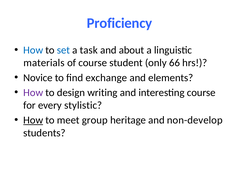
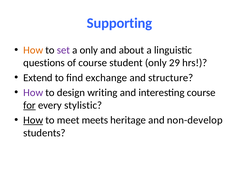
Proficiency: Proficiency -> Supporting (120, 23)
How colour: blue -> orange (33, 50)
set colour: blue -> purple (63, 50)
a task: task -> only (89, 50)
materials: materials -> questions (44, 63)
66: 66 -> 29 (175, 63)
Novice: Novice -> Extend (38, 78)
elements: elements -> structure (171, 78)
for underline: none -> present (29, 105)
group: group -> meets (95, 120)
